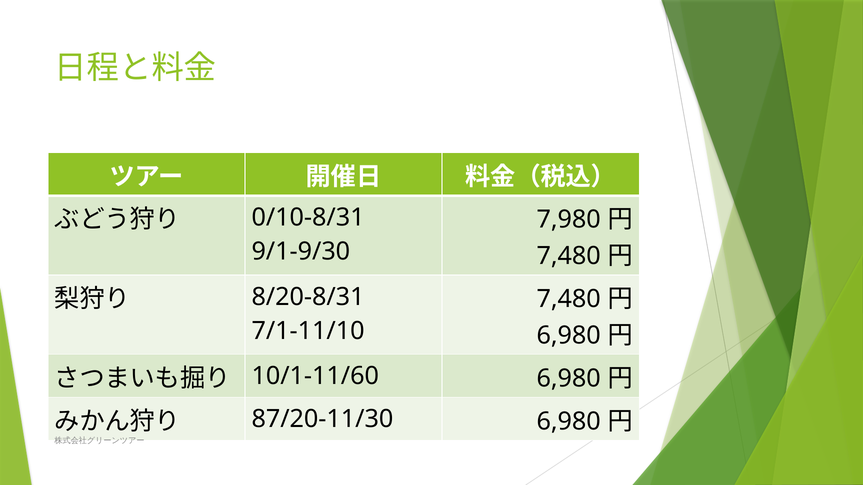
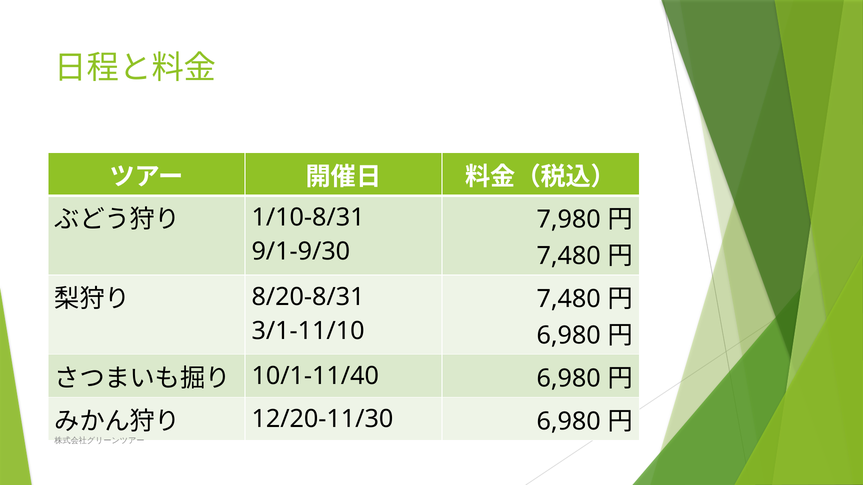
0/10-8/31: 0/10-8/31 -> 1/10-8/31 (308, 218)
7/1-11/10: 7/1-11/10 -> 3/1-11/10 (308, 331)
10/1-11/60: 10/1-11/60 -> 10/1-11/40 (315, 376)
87/20-11/30: 87/20-11/30 -> 12/20-11/30 (322, 419)
